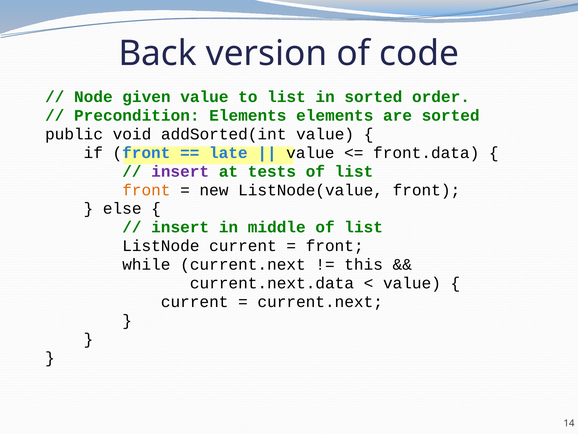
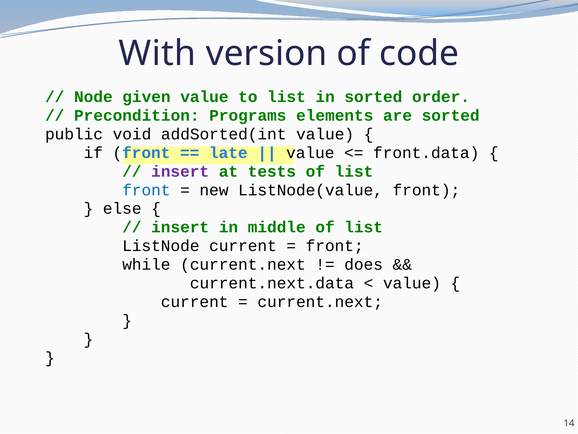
Back: Back -> With (157, 54)
Precondition Elements: Elements -> Programs (248, 115)
front colour: orange -> blue (146, 190)
this: this -> does (364, 264)
